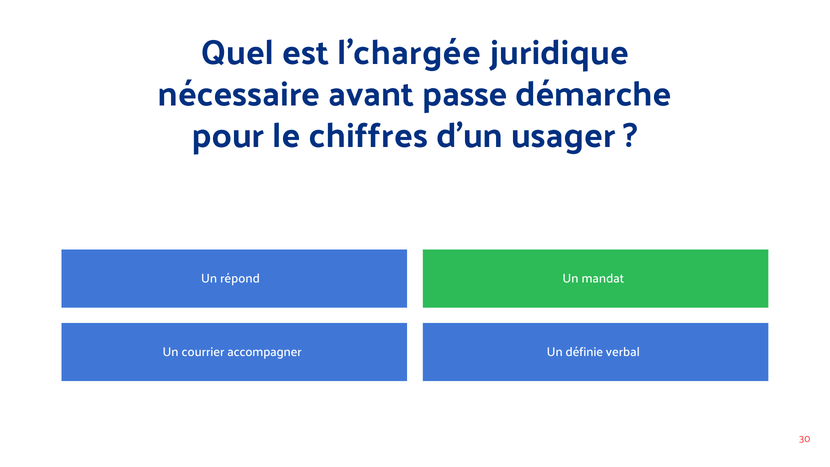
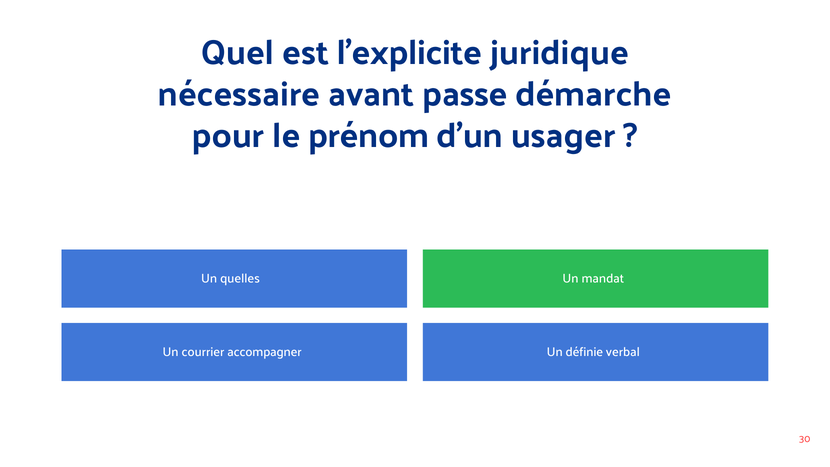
l’chargée: l’chargée -> l’explicite (410, 53)
chiffres: chiffres -> prénom (369, 136)
répond: répond -> quelles (240, 278)
